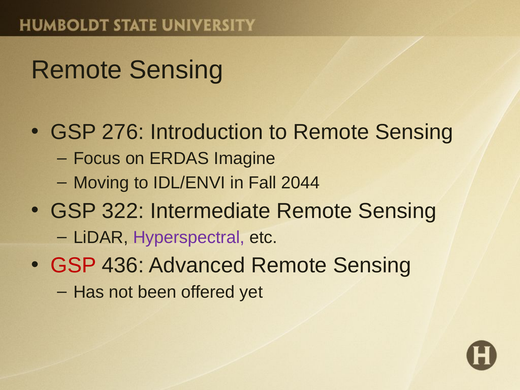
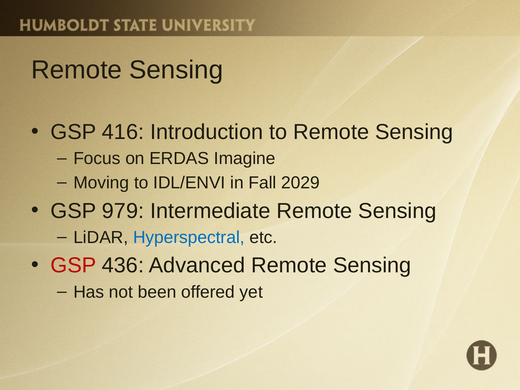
276: 276 -> 416 (123, 132)
2044: 2044 -> 2029 (301, 183)
322: 322 -> 979 (123, 211)
Hyperspectral colour: purple -> blue (189, 237)
